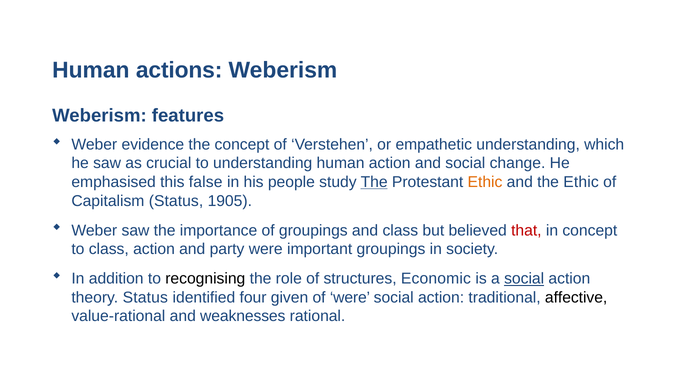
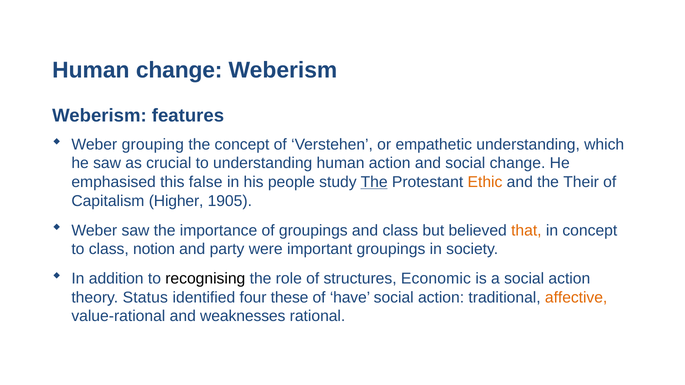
Human actions: actions -> change (179, 70)
evidence: evidence -> grouping (153, 145)
the Ethic: Ethic -> Their (581, 182)
Capitalism Status: Status -> Higher (176, 201)
that colour: red -> orange (526, 231)
class action: action -> notion (154, 249)
social underline: present -> none (524, 279)
given: given -> these (290, 298)
of were: were -> have (350, 298)
affective colour: black -> orange (576, 298)
